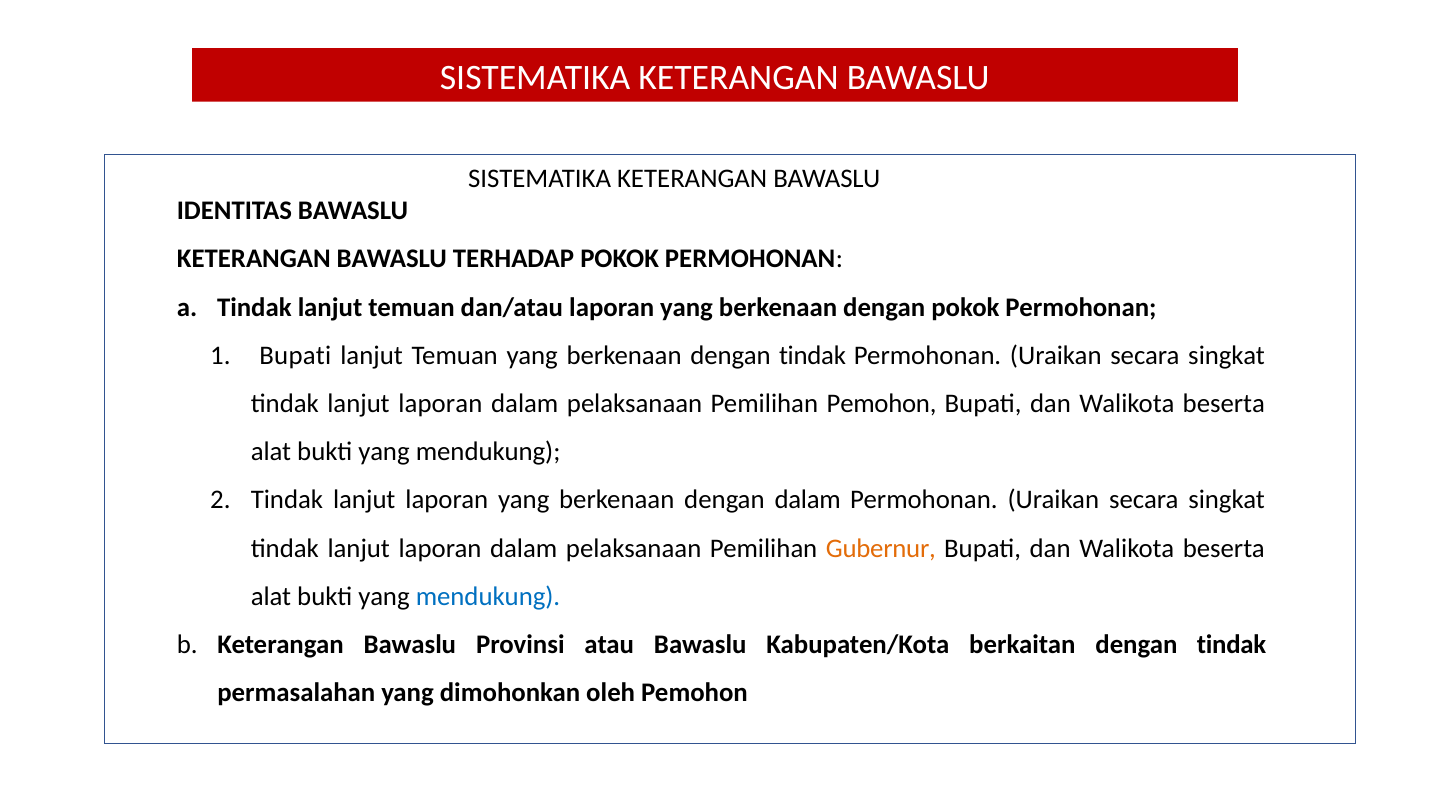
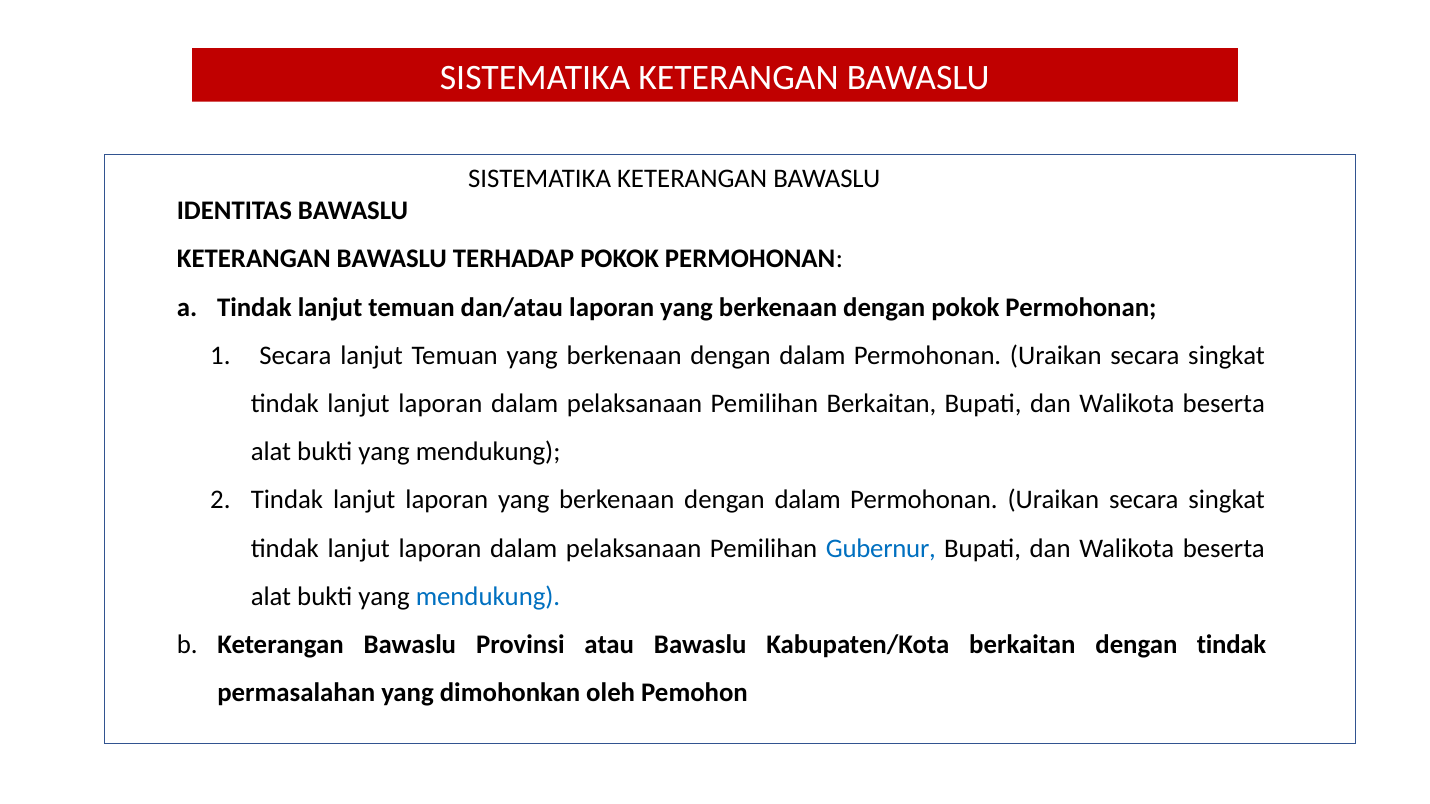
Bupati: Bupati -> Secara (295, 356)
tindak: tindak -> dalam (812, 356)
Pemilihan Pemohon: Pemohon -> Berkaitan (882, 404)
Gubernur colour: orange -> blue (881, 549)
